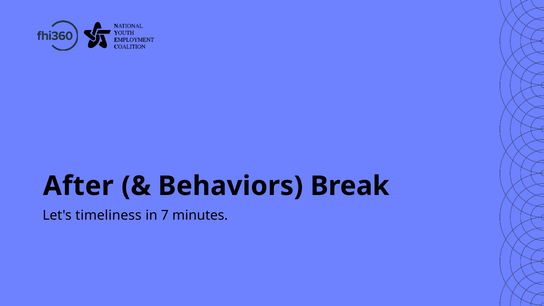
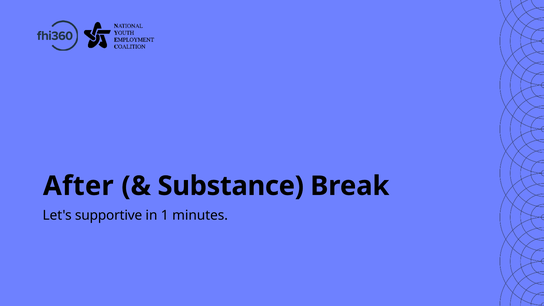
Behaviors: Behaviors -> Substance (231, 186)
timeliness: timeliness -> supportive (109, 215)
7: 7 -> 1 (165, 215)
